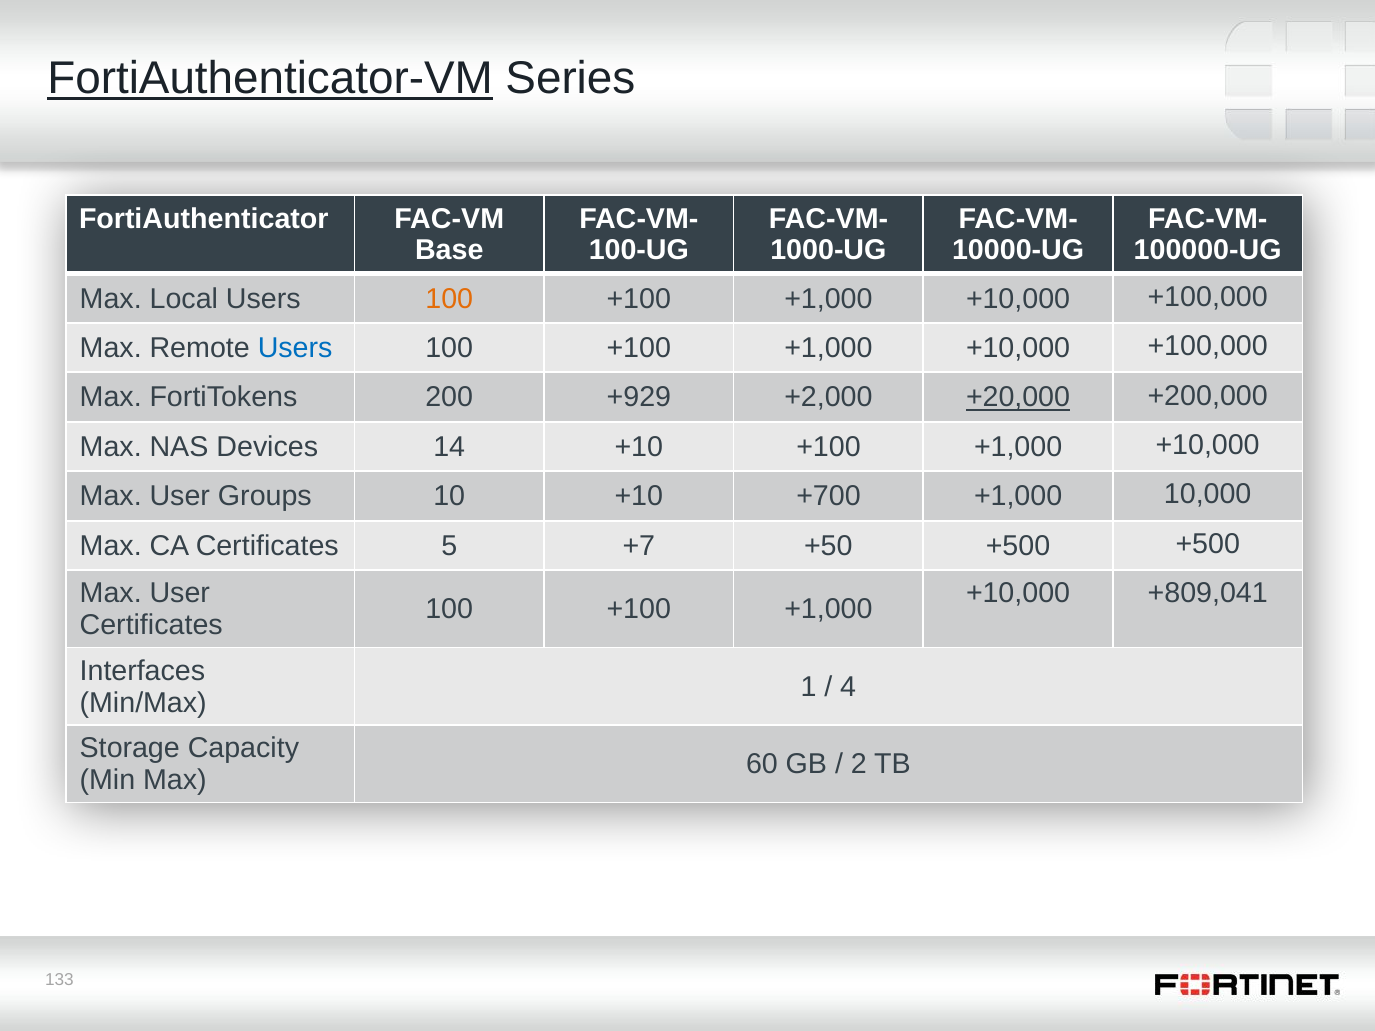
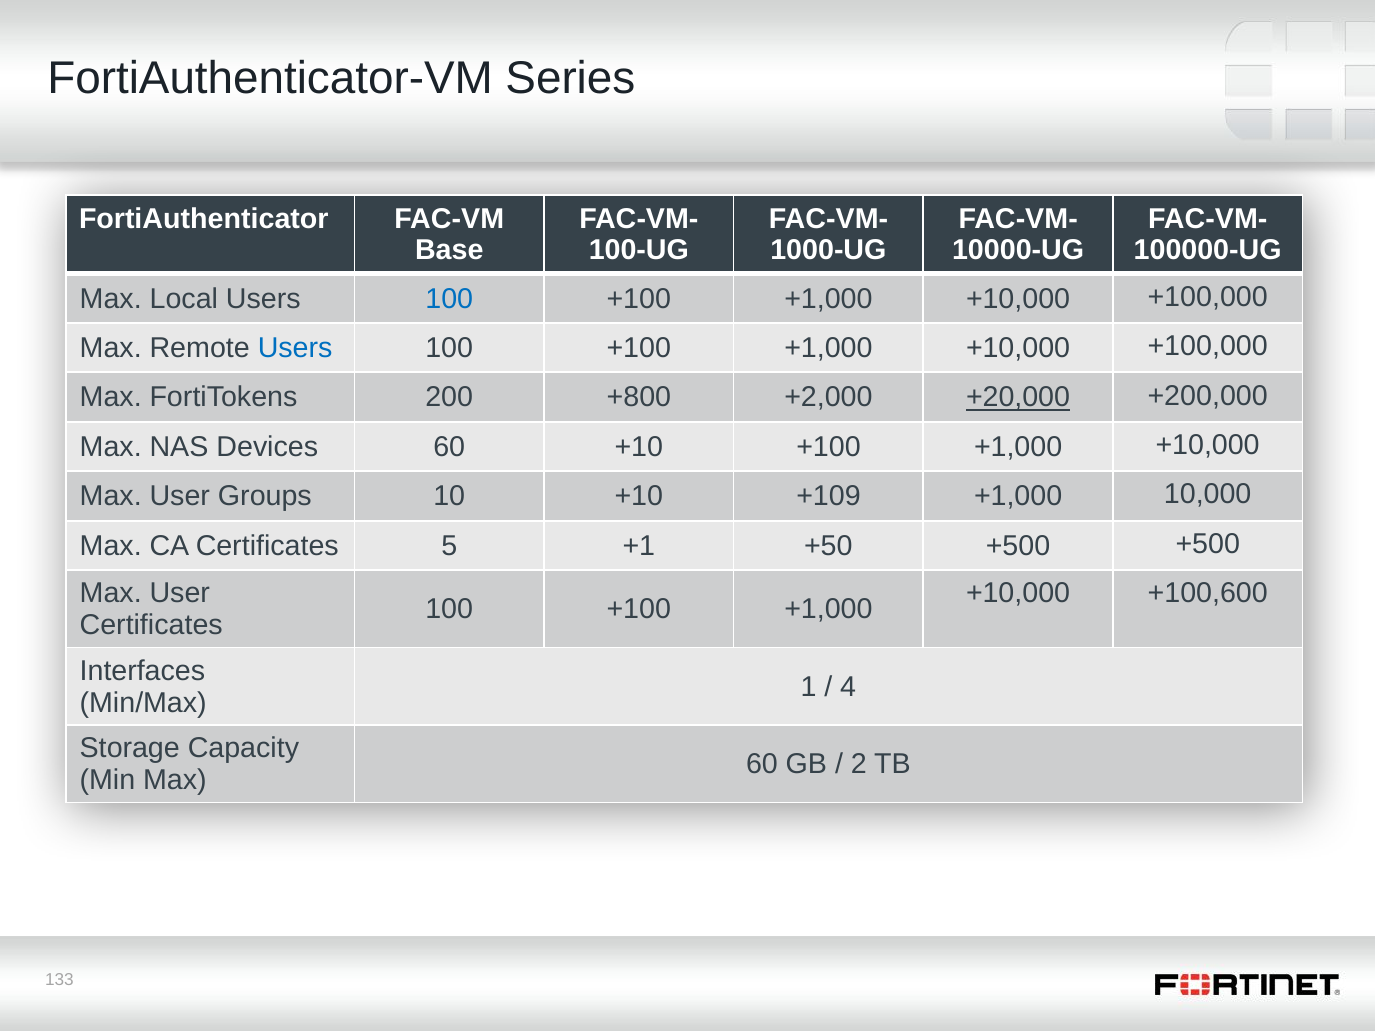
FortiAuthenticator-VM underline: present -> none (270, 79)
100 colour: orange -> blue (449, 299)
+929: +929 -> +800 (639, 398)
Devices 14: 14 -> 60 (449, 447)
+700: +700 -> +109 (829, 497)
+7: +7 -> +1 (639, 546)
+809,041: +809,041 -> +100,600 (1208, 594)
